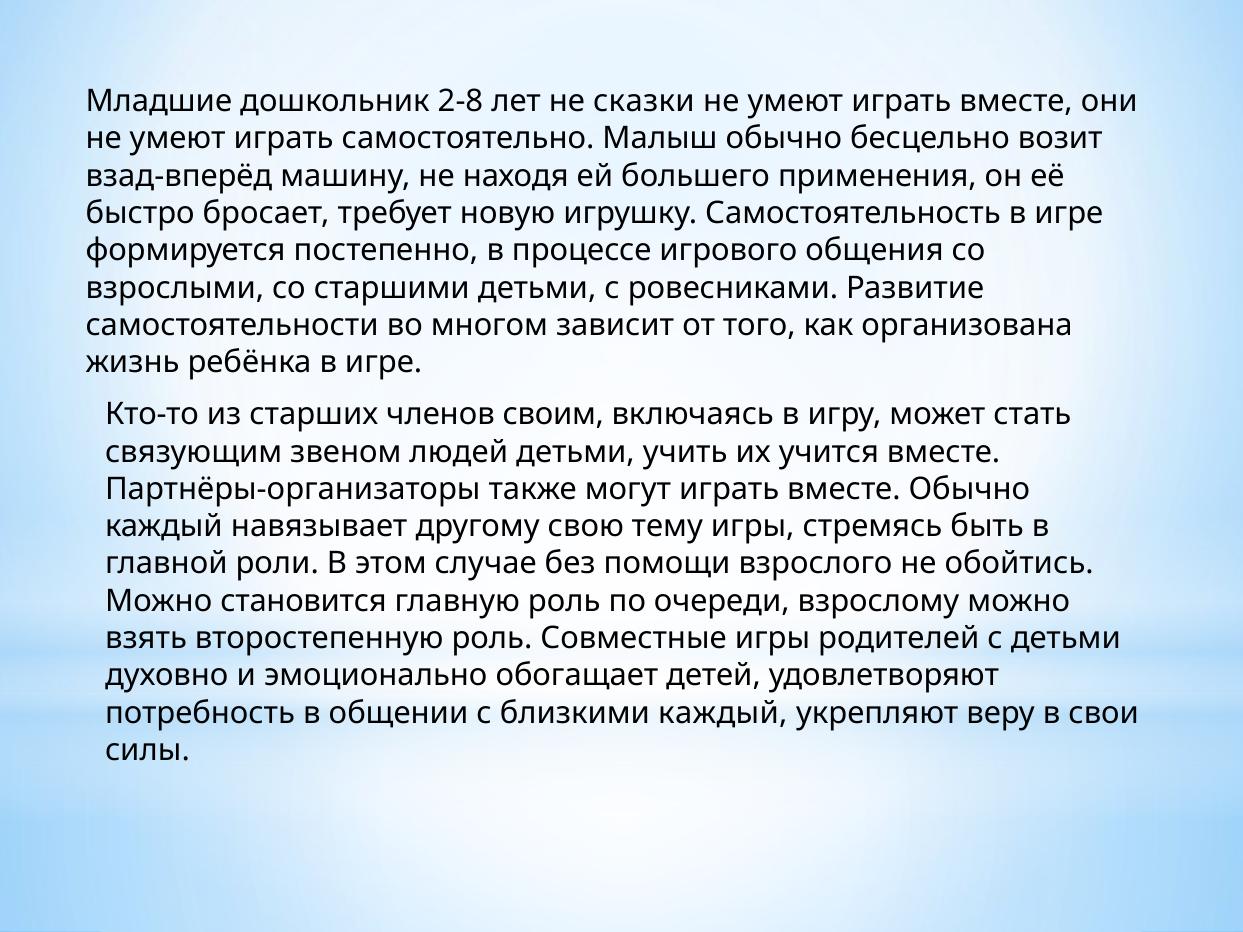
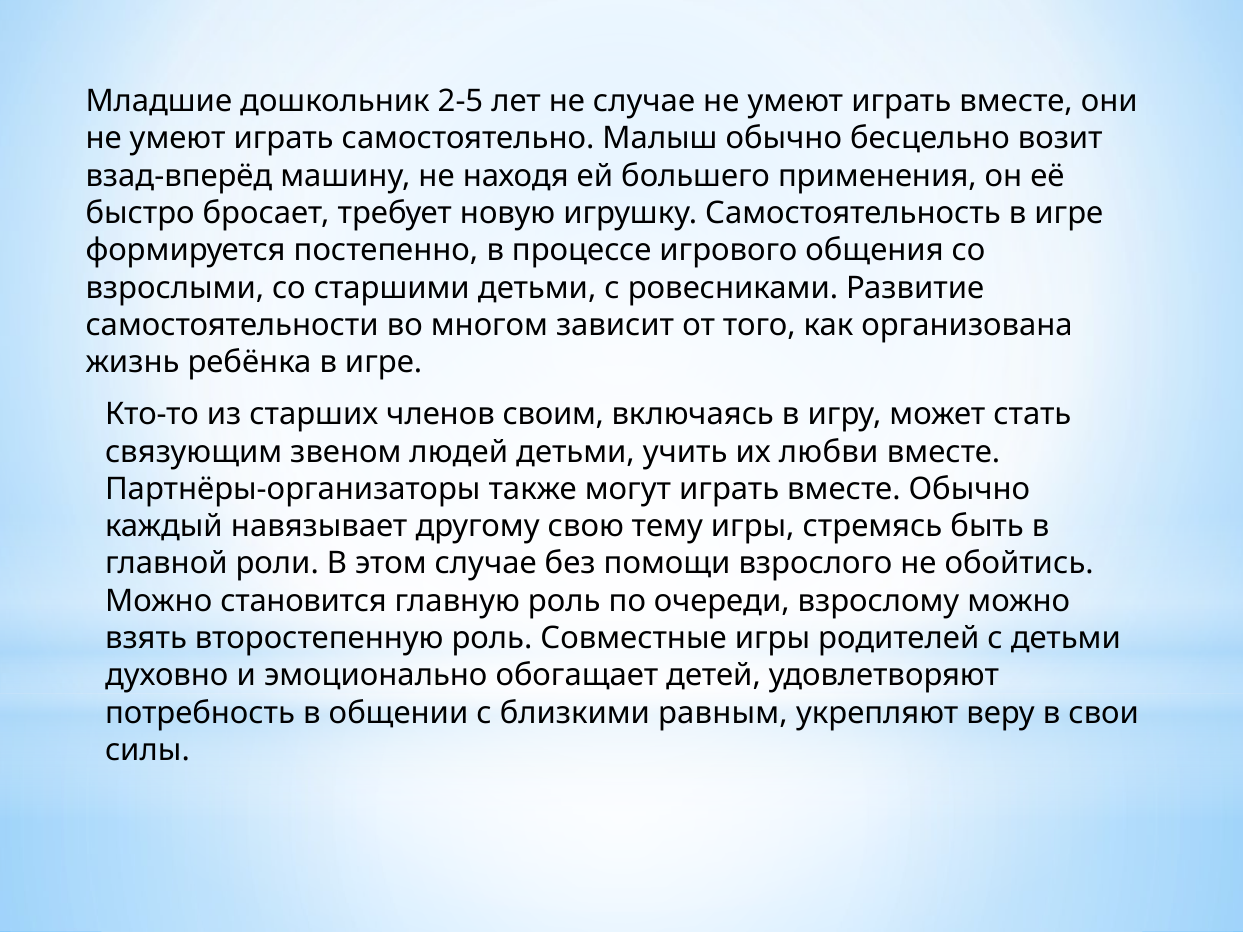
2-8: 2-8 -> 2-5 (461, 101)
не сказки: сказки -> случае (644, 101)
учится: учится -> любви (829, 452)
близкими каждый: каждый -> равным (723, 713)
